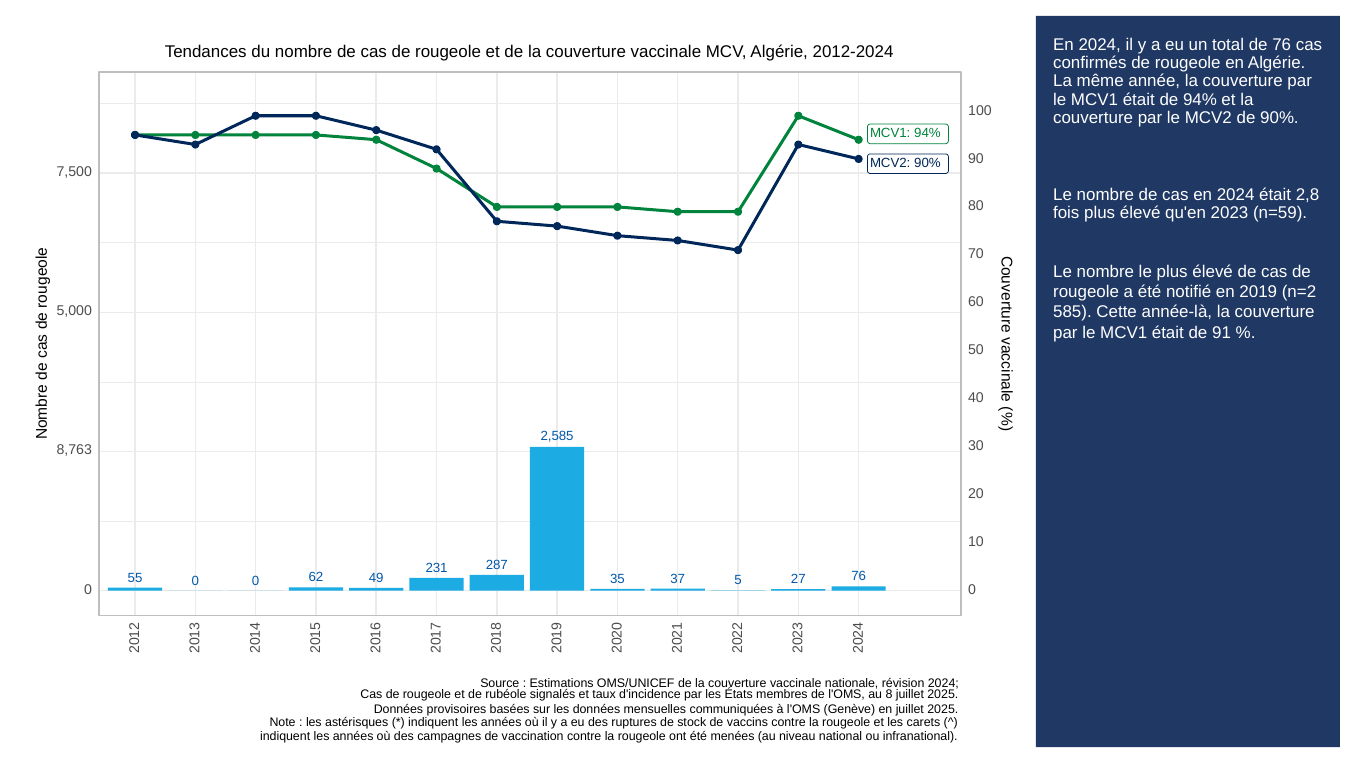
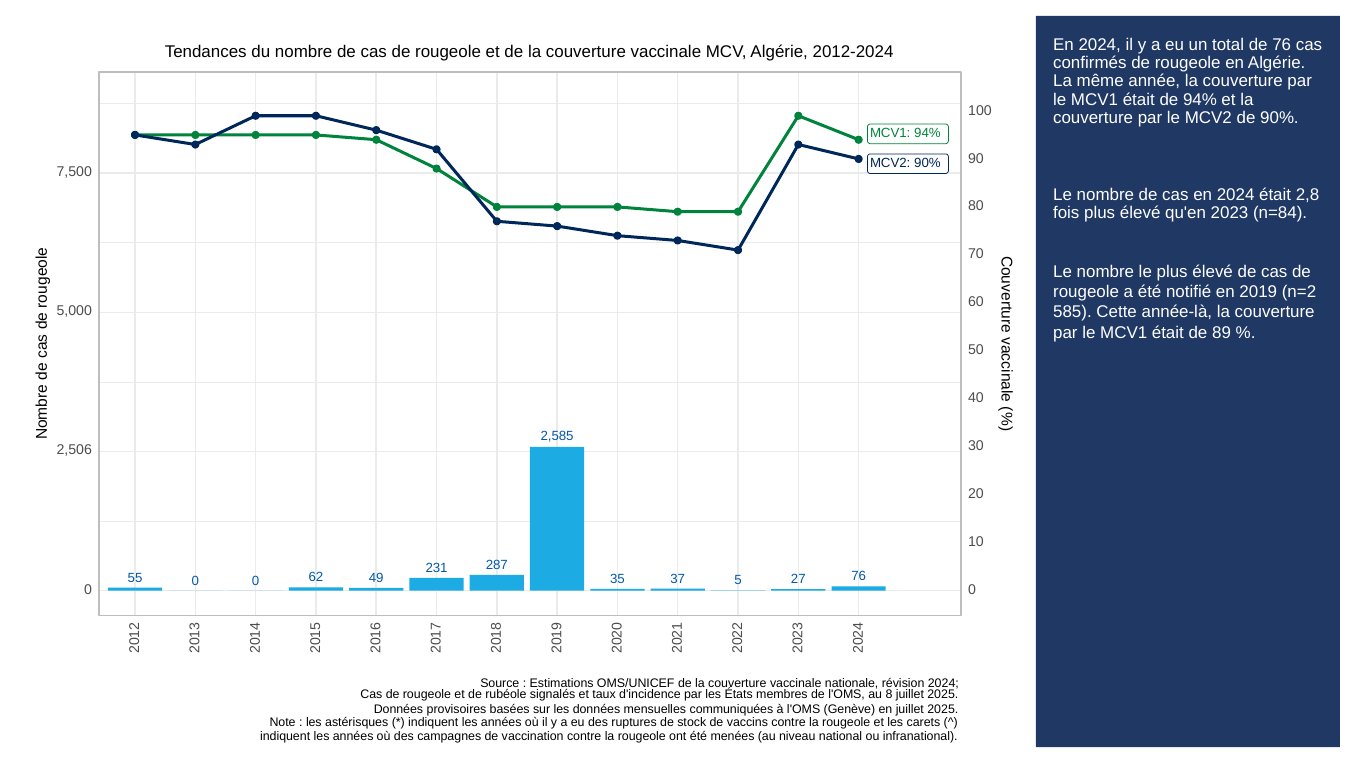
n=59: n=59 -> n=84 (1280, 213)
91: 91 -> 89 (1222, 333)
8,763: 8,763 -> 2,506 (74, 450)
